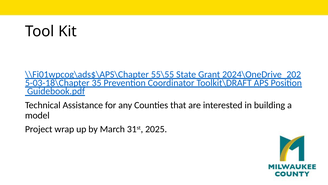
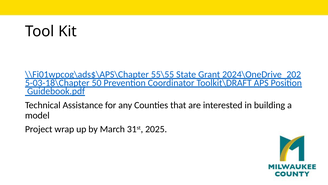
35: 35 -> 50 (97, 83)
